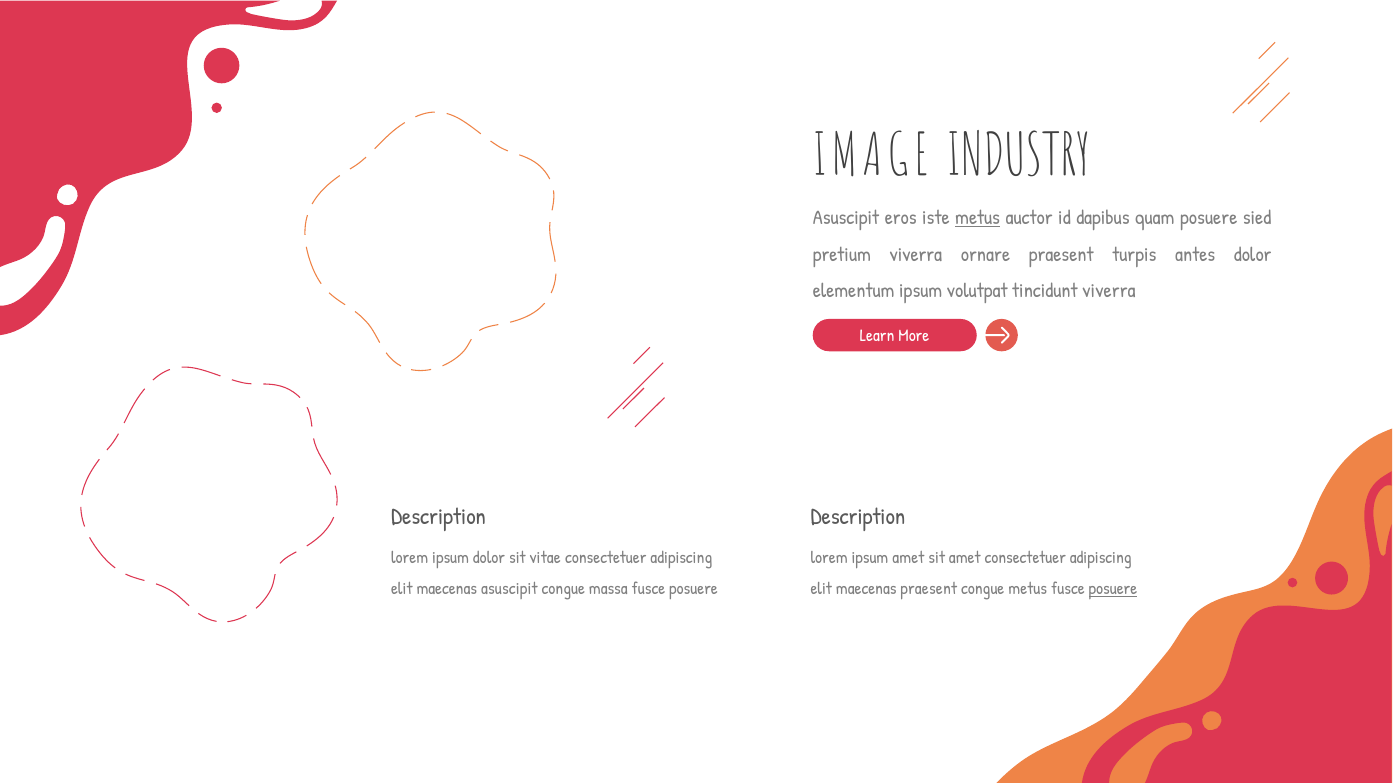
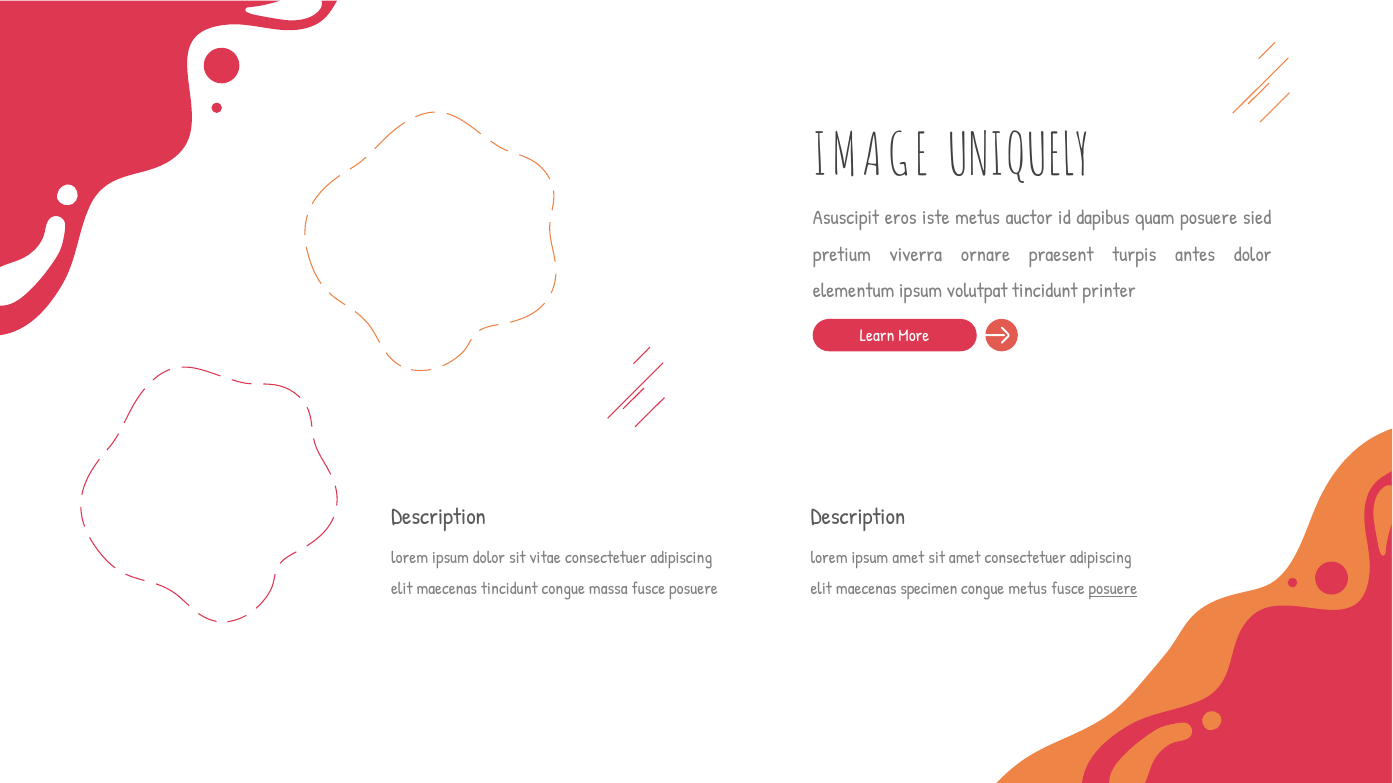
INDUSTRY: INDUSTRY -> UNIQUELY (1019, 156)
metus underline: present -> none (978, 218)
tincidunt viverra: viverra -> printer (1109, 291)
maecenas asuscipit: asuscipit -> tincidunt (509, 589)
maecenas praesent: praesent -> specimen (929, 589)
